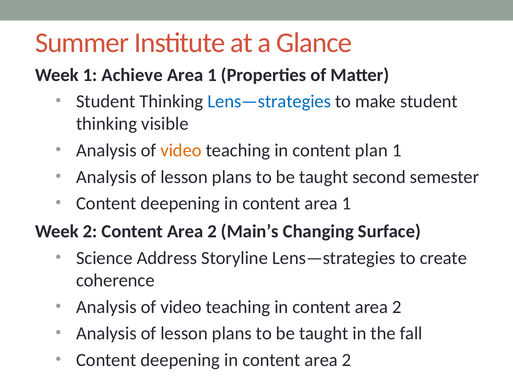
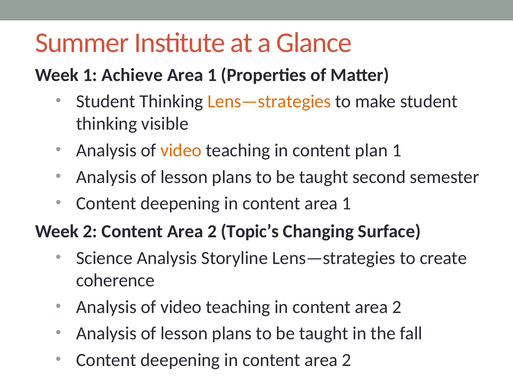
Lens—strategies colour: blue -> orange (269, 101)
Main’s: Main’s -> Topic’s (250, 231)
Science Address: Address -> Analysis (167, 258)
